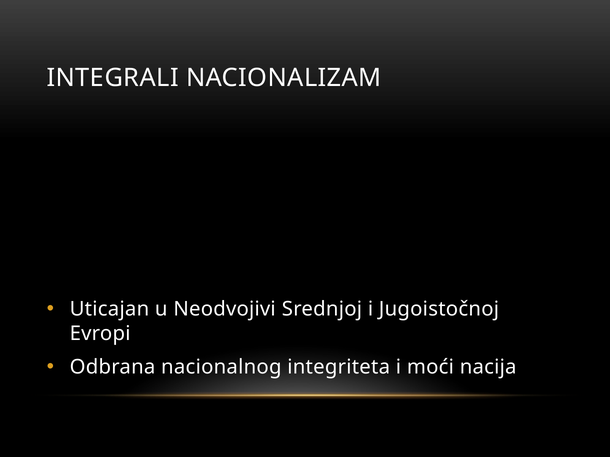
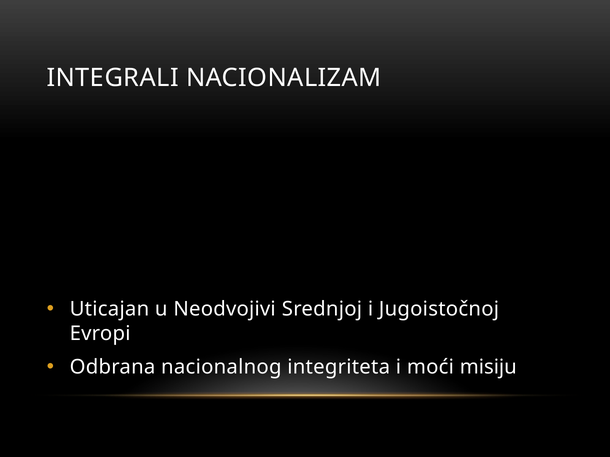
nacija: nacija -> misiju (488, 367)
